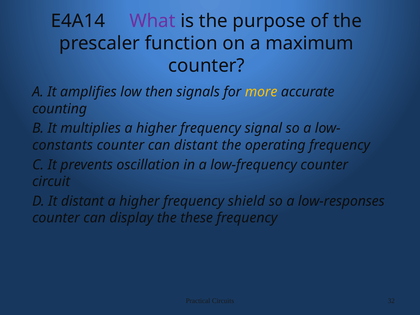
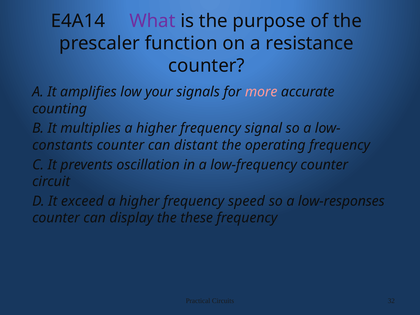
maximum: maximum -> resistance (310, 43)
then: then -> your (159, 92)
more colour: yellow -> pink (261, 92)
It distant: distant -> exceed (82, 201)
shield: shield -> speed (246, 201)
